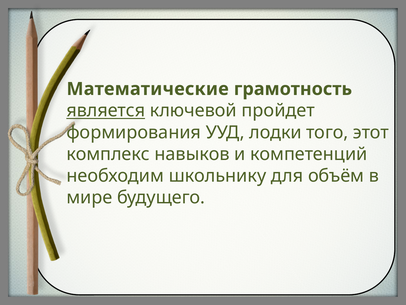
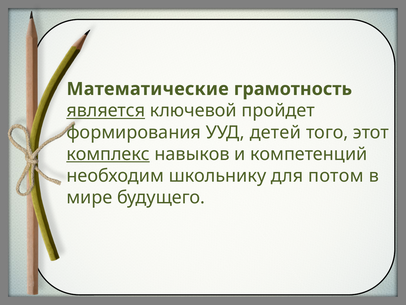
лодки: лодки -> детей (275, 132)
комплекс underline: none -> present (108, 154)
объём: объём -> потом (336, 175)
